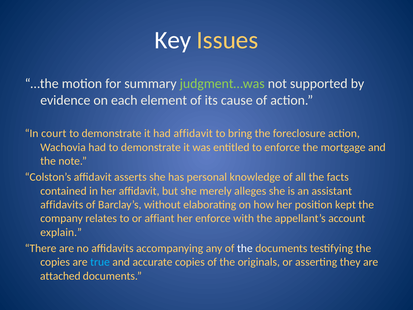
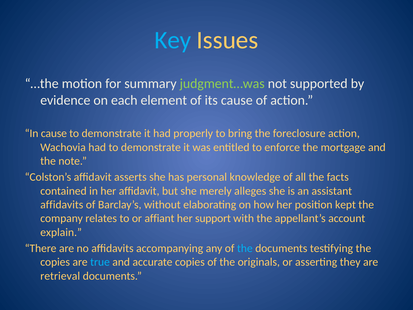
Key colour: white -> light blue (173, 40)
In court: court -> cause (54, 133)
had affidavit: affidavit -> properly (193, 133)
her enforce: enforce -> support (213, 218)
the colour: white -> light blue (245, 248)
attached: attached -> retrieval (60, 276)
